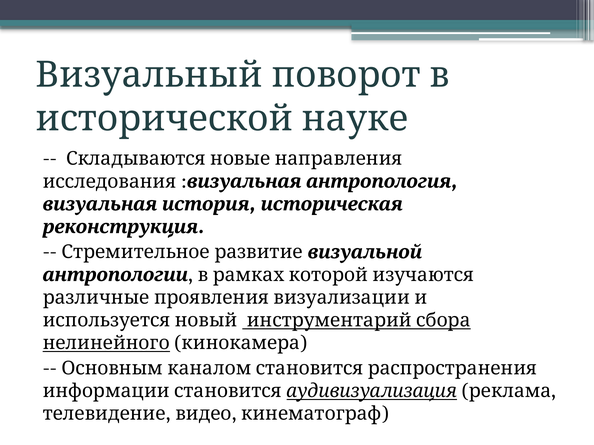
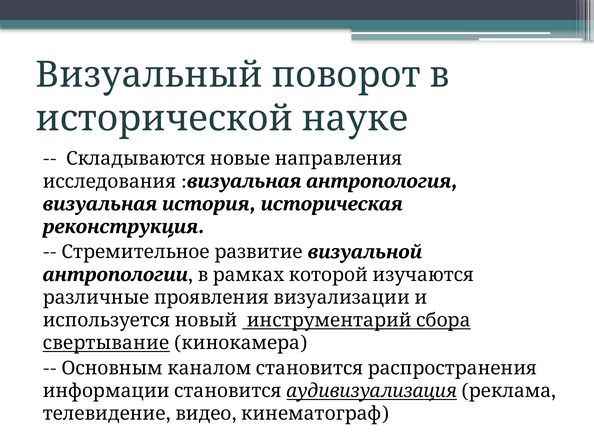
нелинейного: нелинейного -> свертывание (106, 343)
